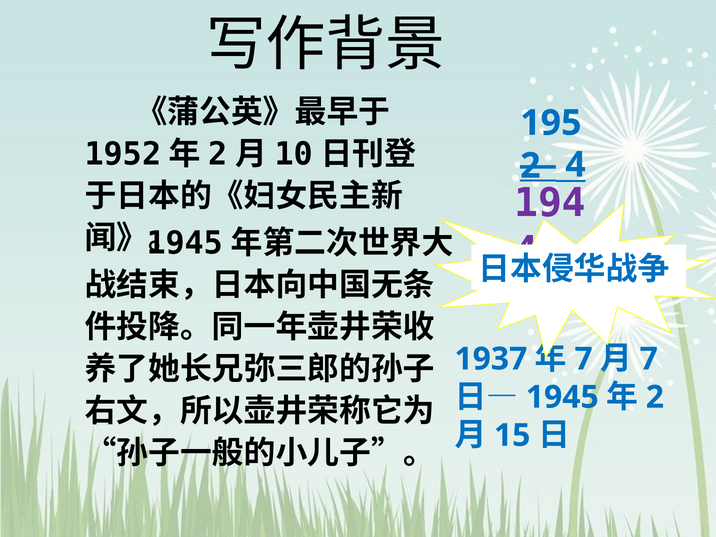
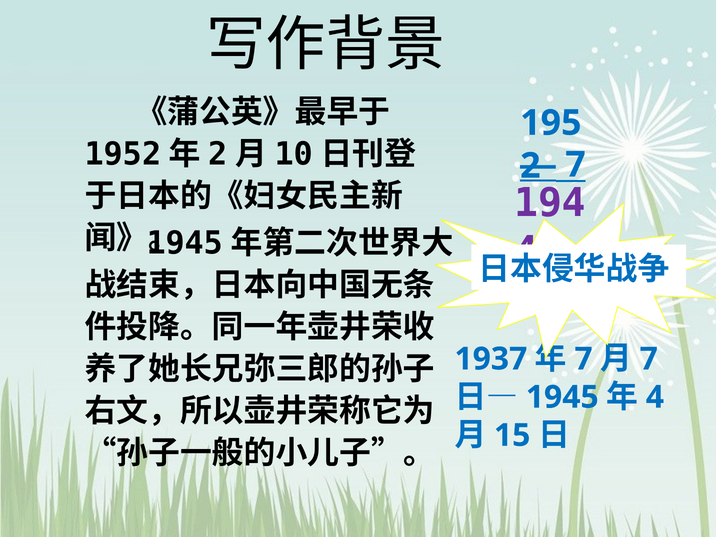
4: 4 -> 7 (575, 165)
2: 2 -> 4 (655, 397)
